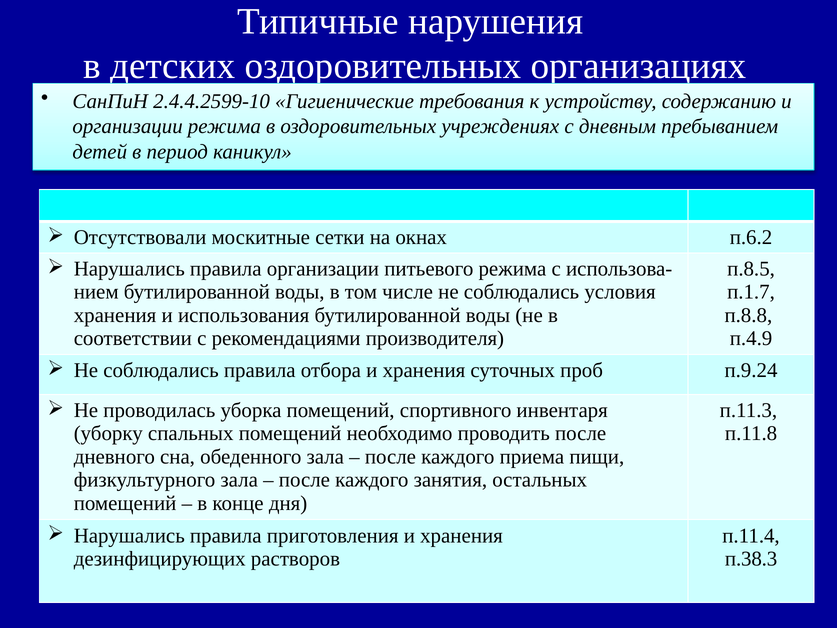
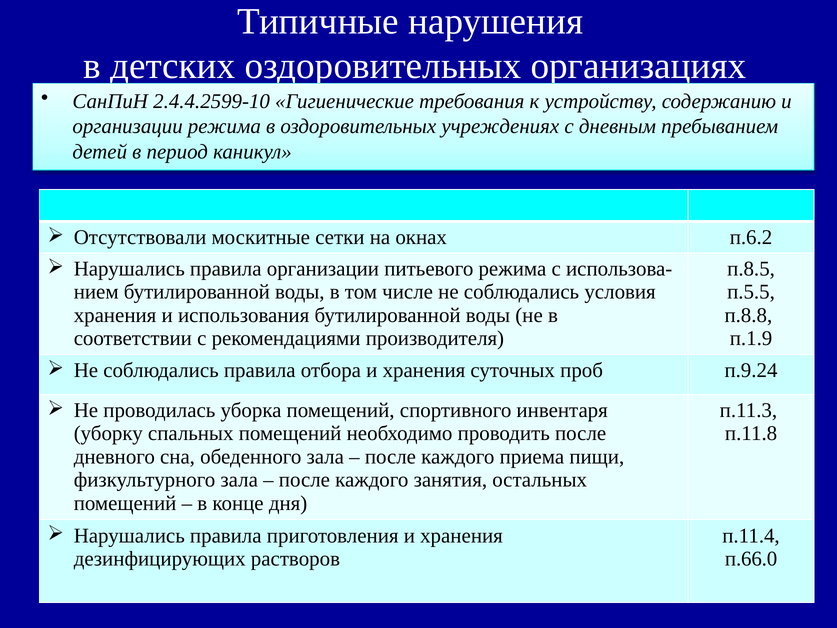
п.1.7: п.1.7 -> п.5.5 (751, 292)
п.4.9: п.4.9 -> п.1.9 (751, 338)
п.38.3: п.38.3 -> п.66.0 (751, 559)
